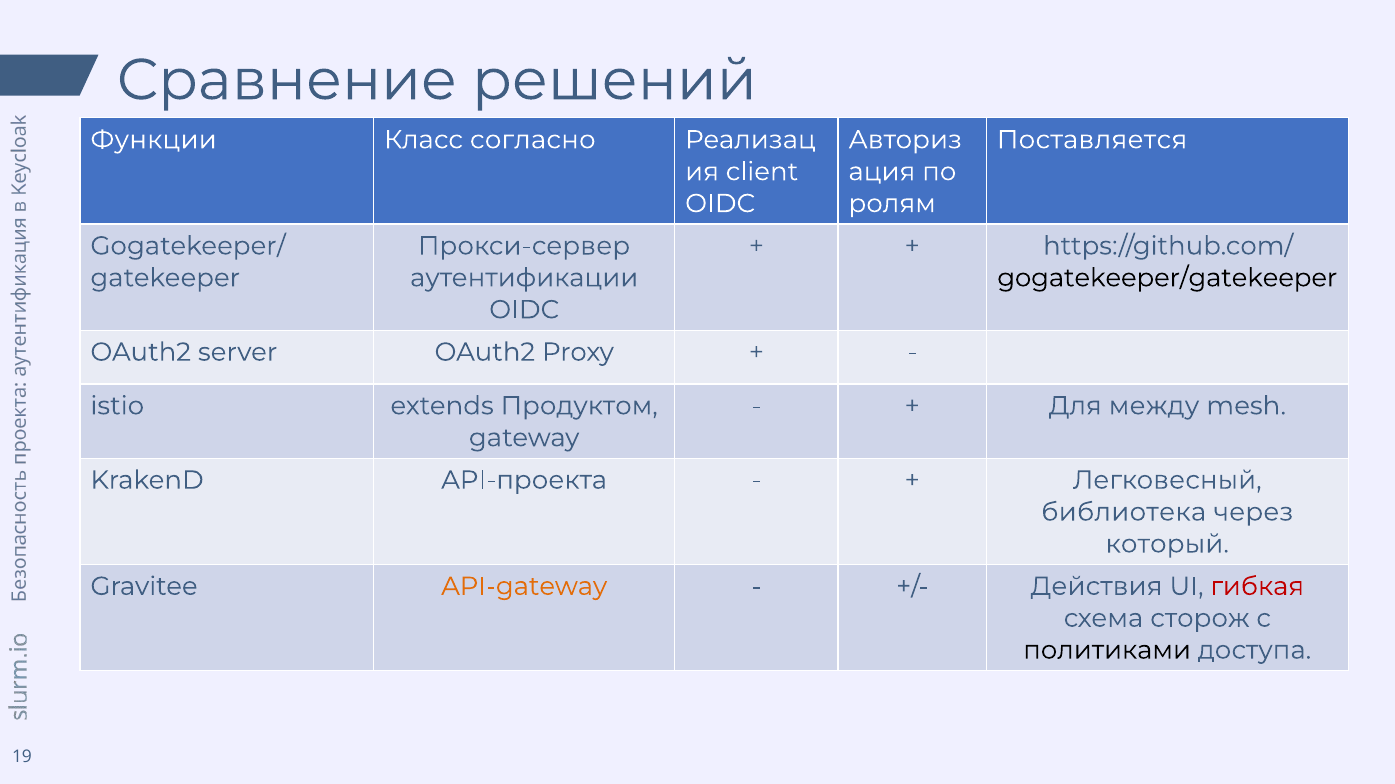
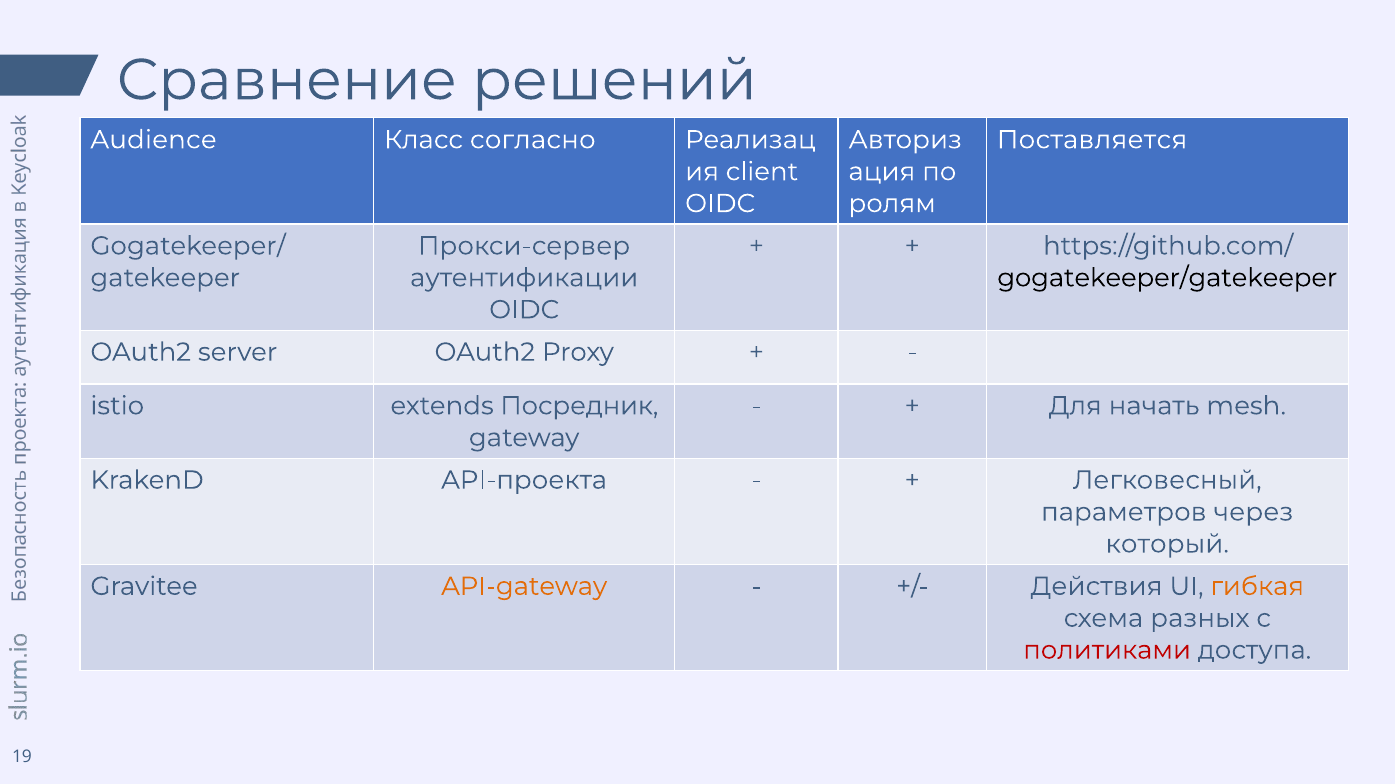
Функции: Функции -> Audience (154, 140)
Продуктом: Продуктом -> Посредник (579, 406)
между: между -> начать (1154, 406)
библиотека: библиотека -> параметров (1124, 512)
гибкая colour: red -> orange (1257, 587)
сторож: сторож -> разных (1200, 619)
политиками colour: black -> red (1107, 651)
